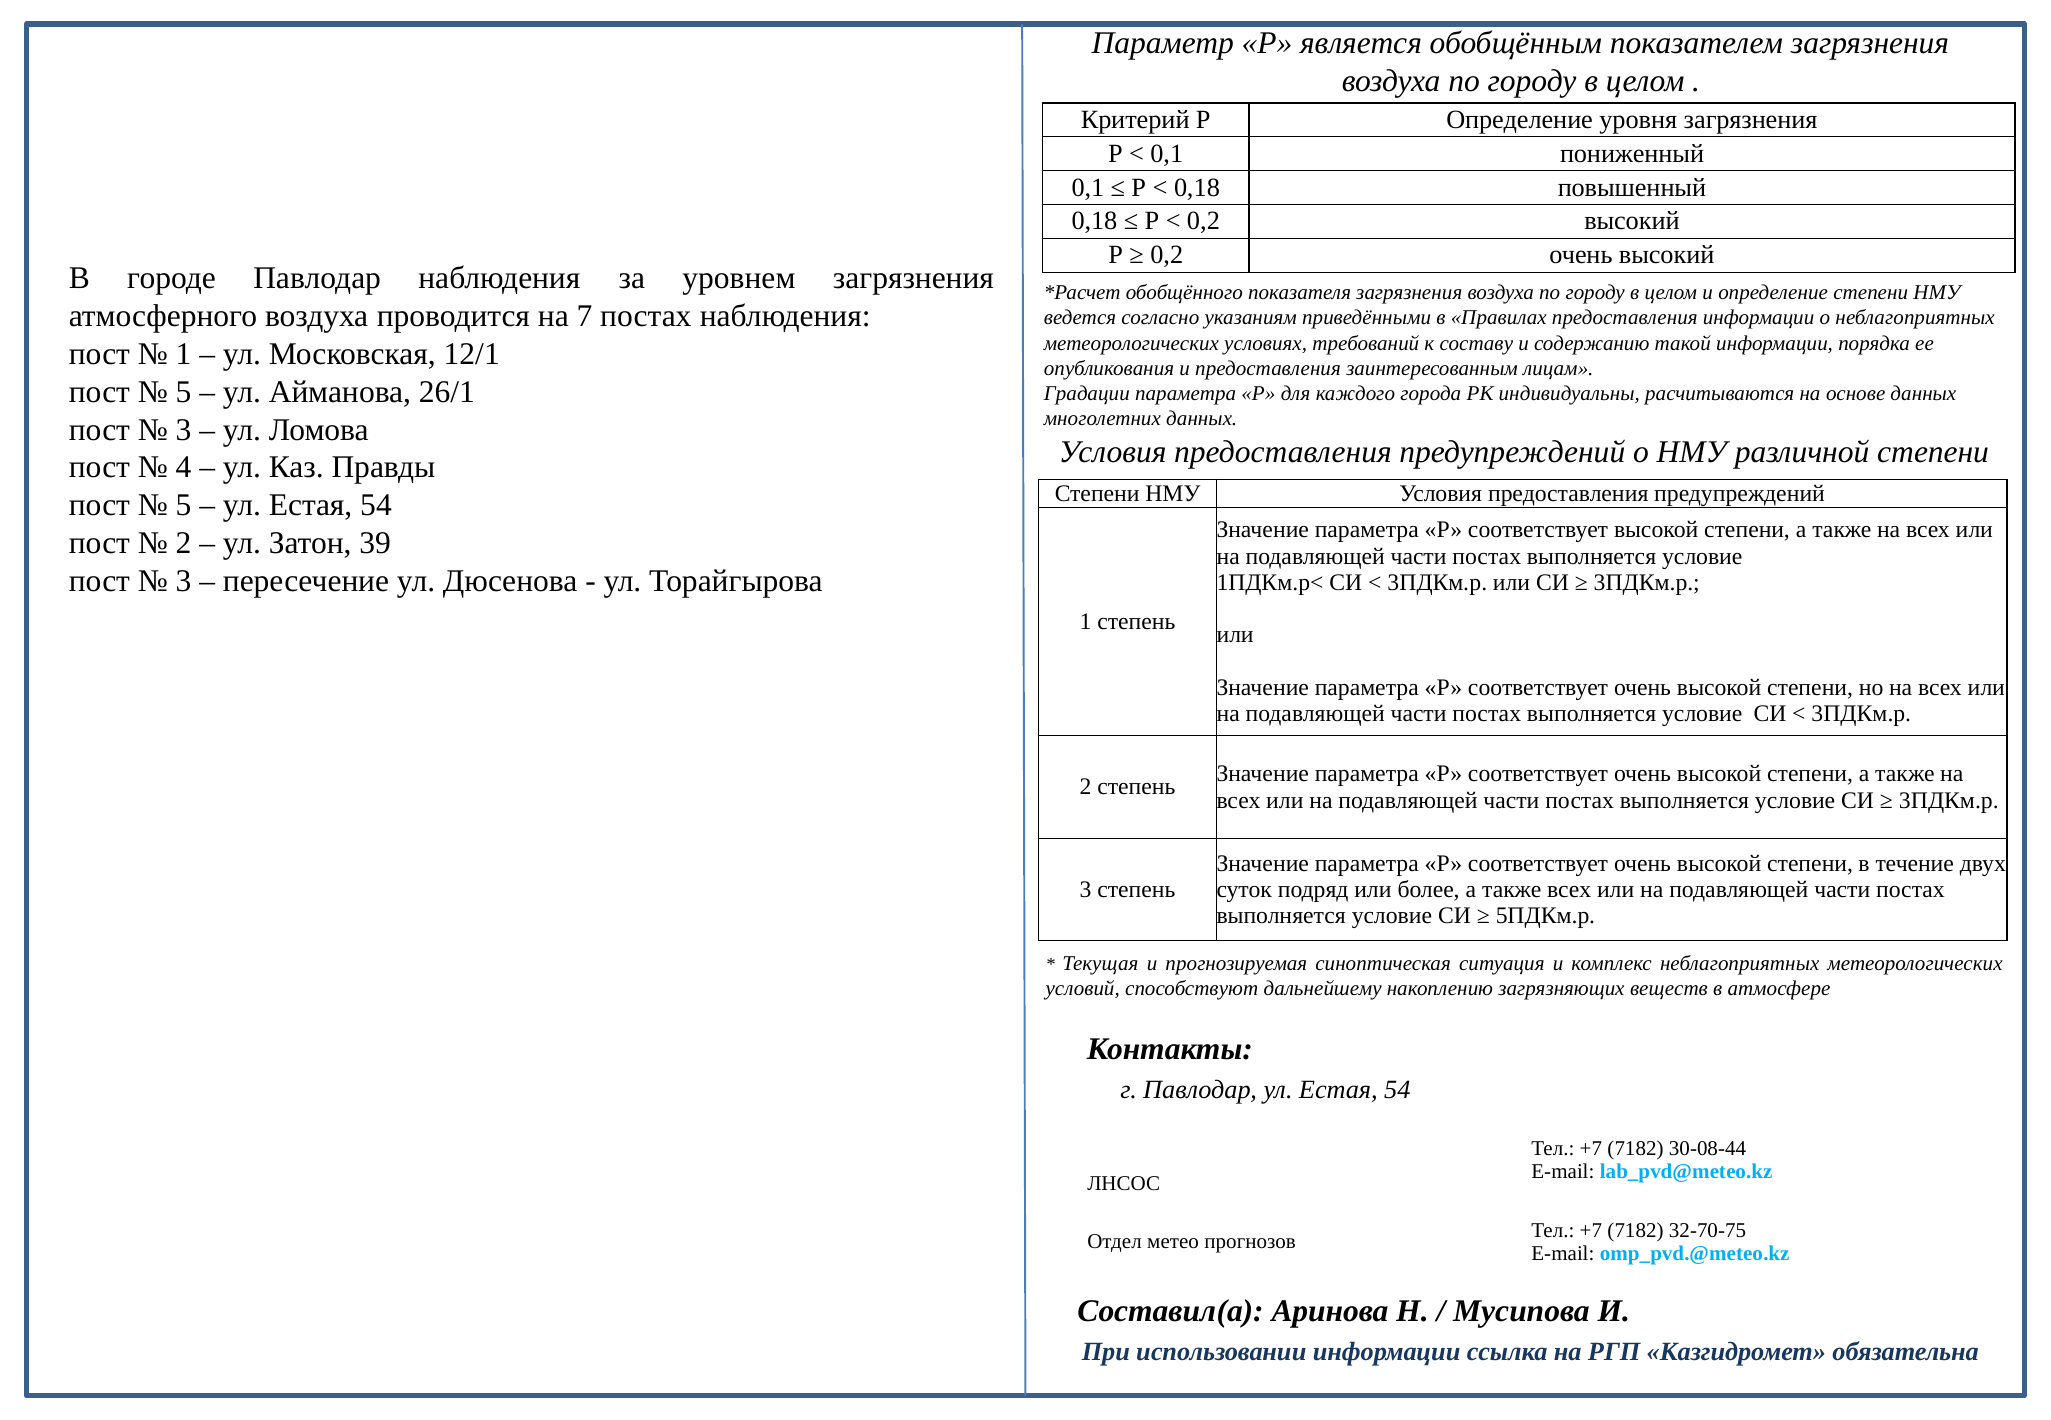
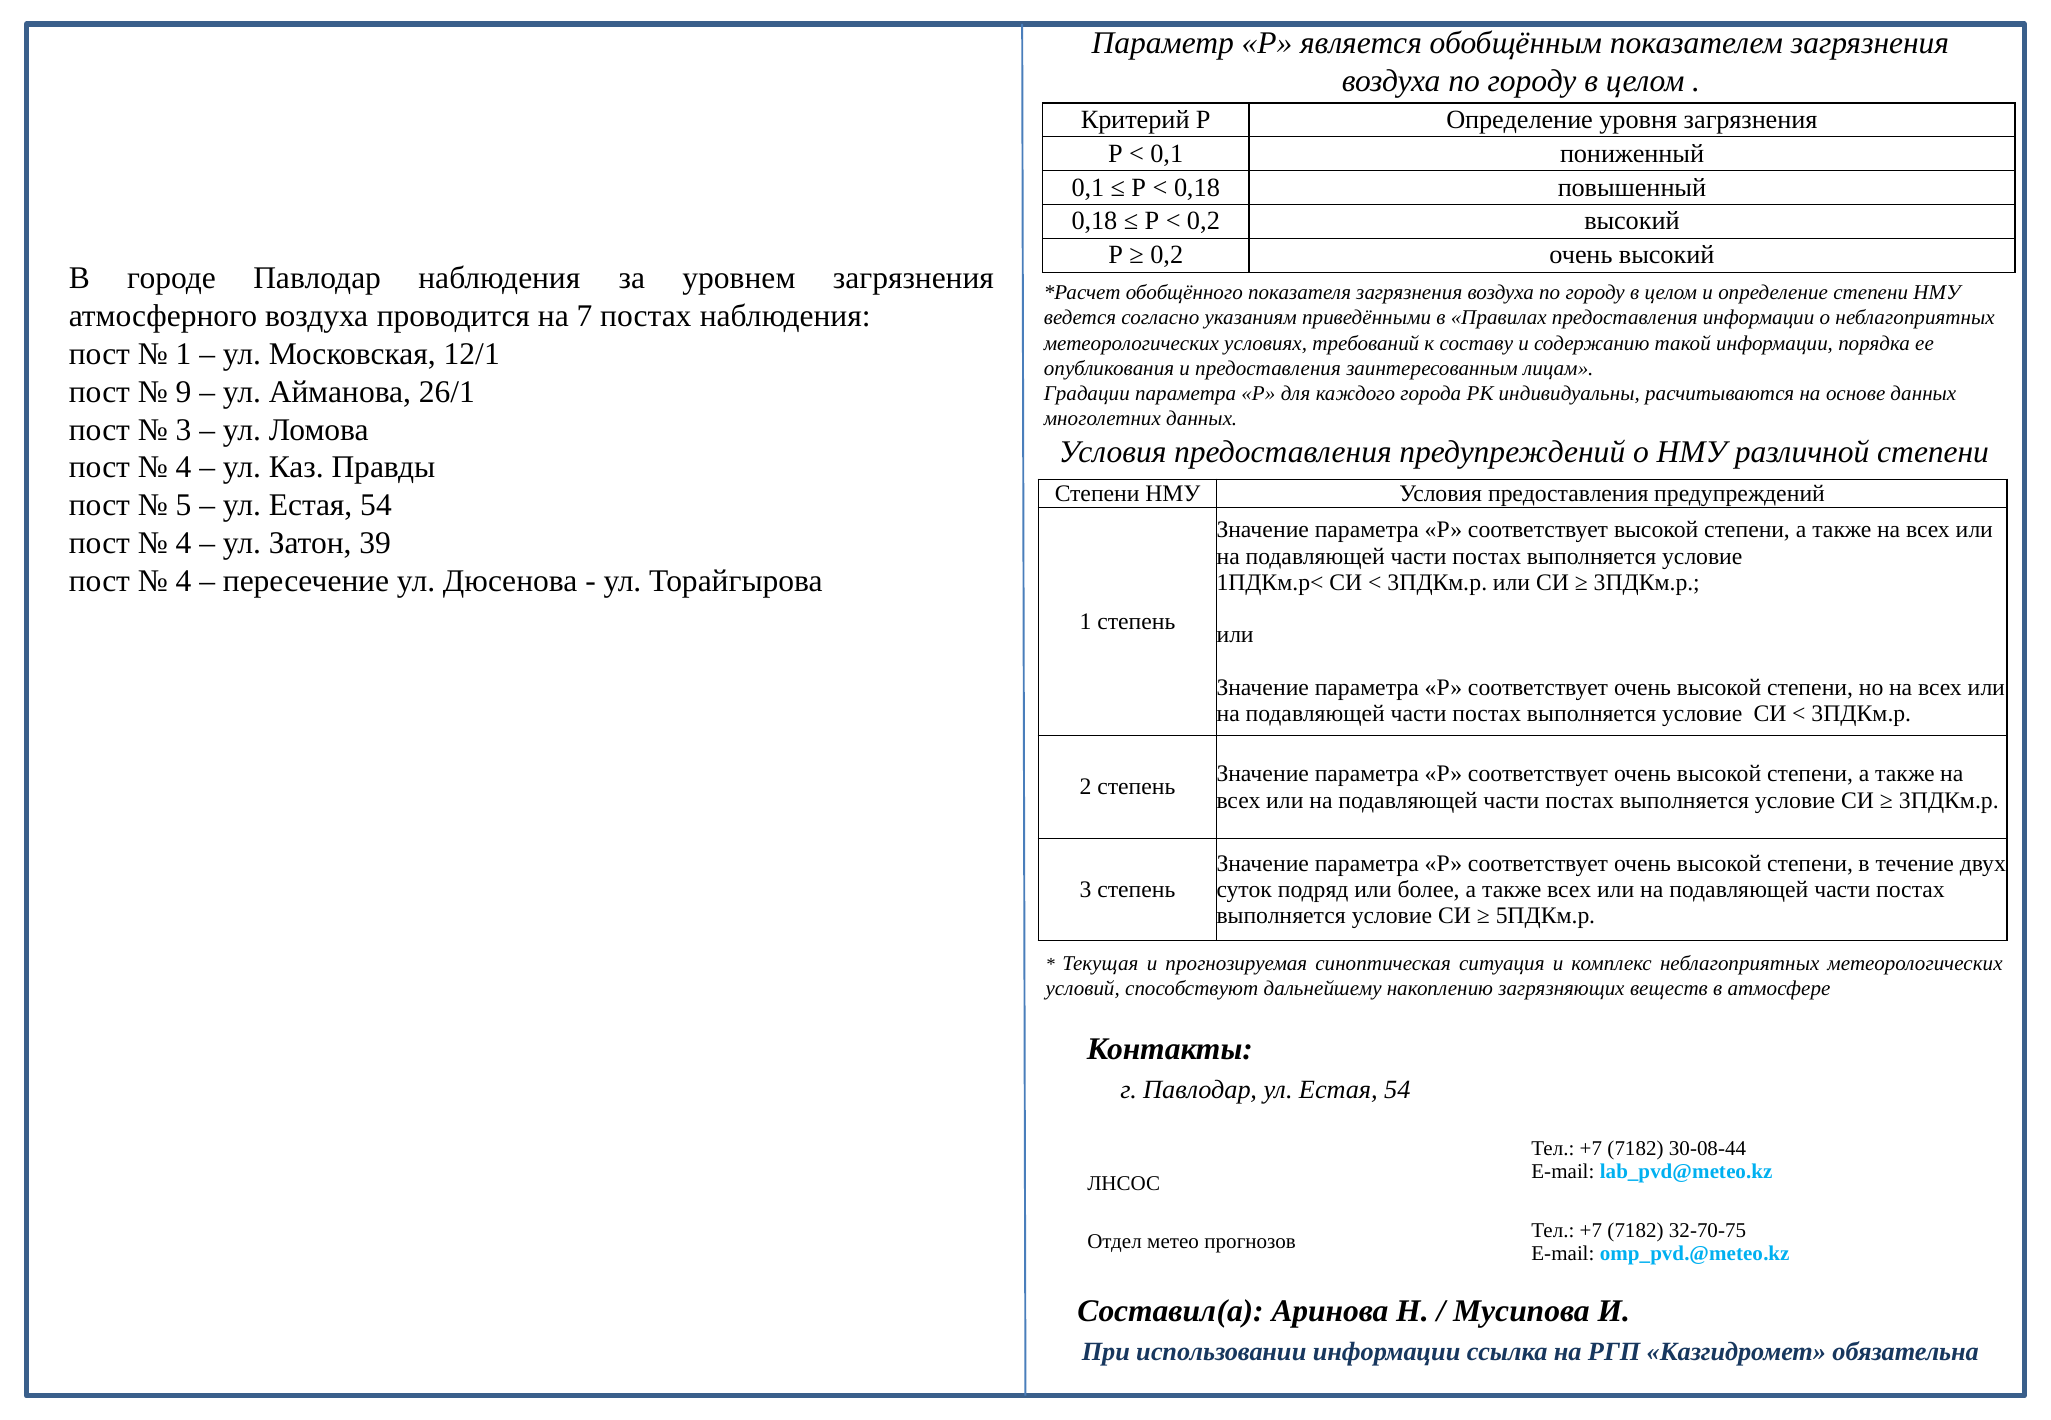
5: 5 -> 9 (184, 392)
2: 2 -> 4 (184, 543)
3: 3 -> 4 (184, 581)
